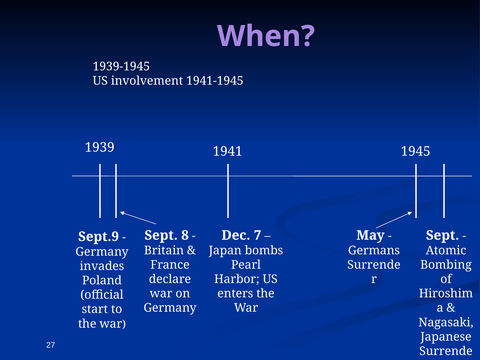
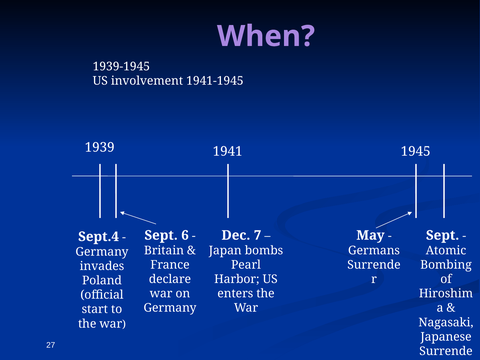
8: 8 -> 6 (185, 235)
Sept.9: Sept.9 -> Sept.4 (99, 237)
